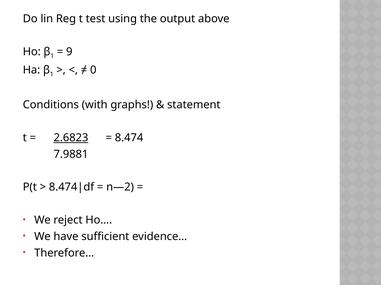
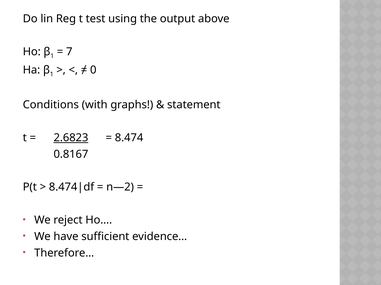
9: 9 -> 7 (69, 52)
7.9881: 7.9881 -> 0.8167 (71, 155)
